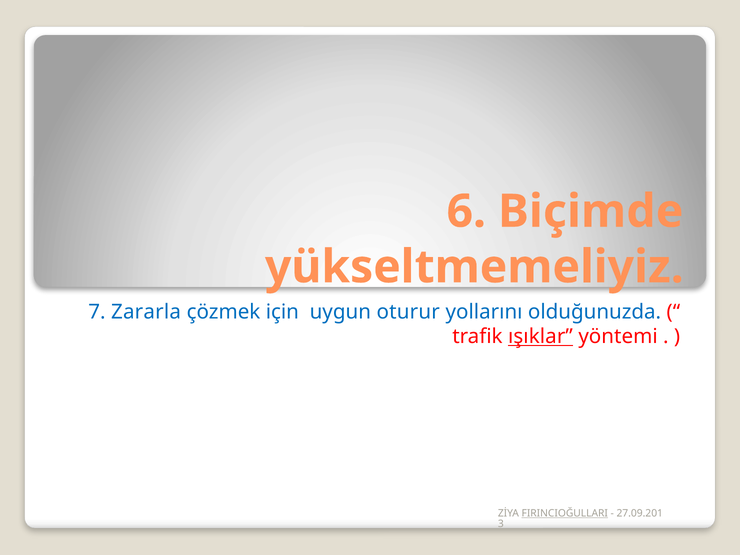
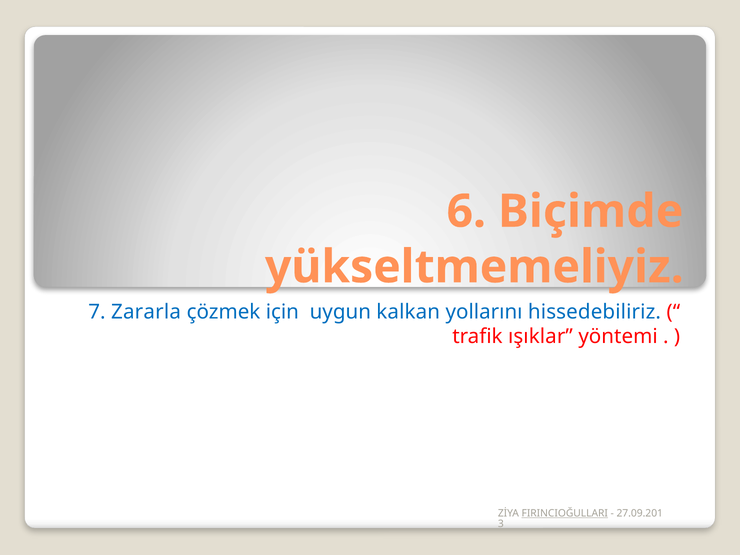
oturur: oturur -> kalkan (408, 312)
olduğunuzda: olduğunuzda -> hissedebiliriz (594, 312)
ışıklar underline: present -> none (540, 337)
